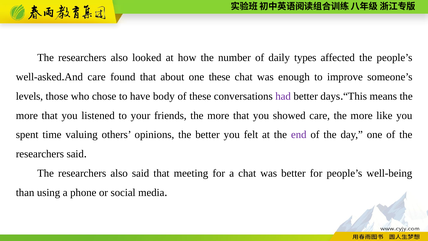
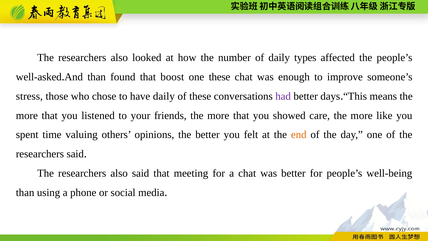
care: care -> than (97, 77)
about: about -> boost (172, 77)
levels: levels -> stress (29, 96)
have body: body -> daily (164, 96)
end colour: purple -> orange (299, 135)
